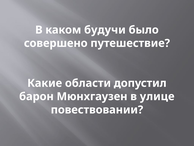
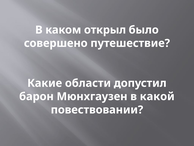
будучи: будучи -> открыл (105, 30)
улице: улице -> какой (157, 96)
